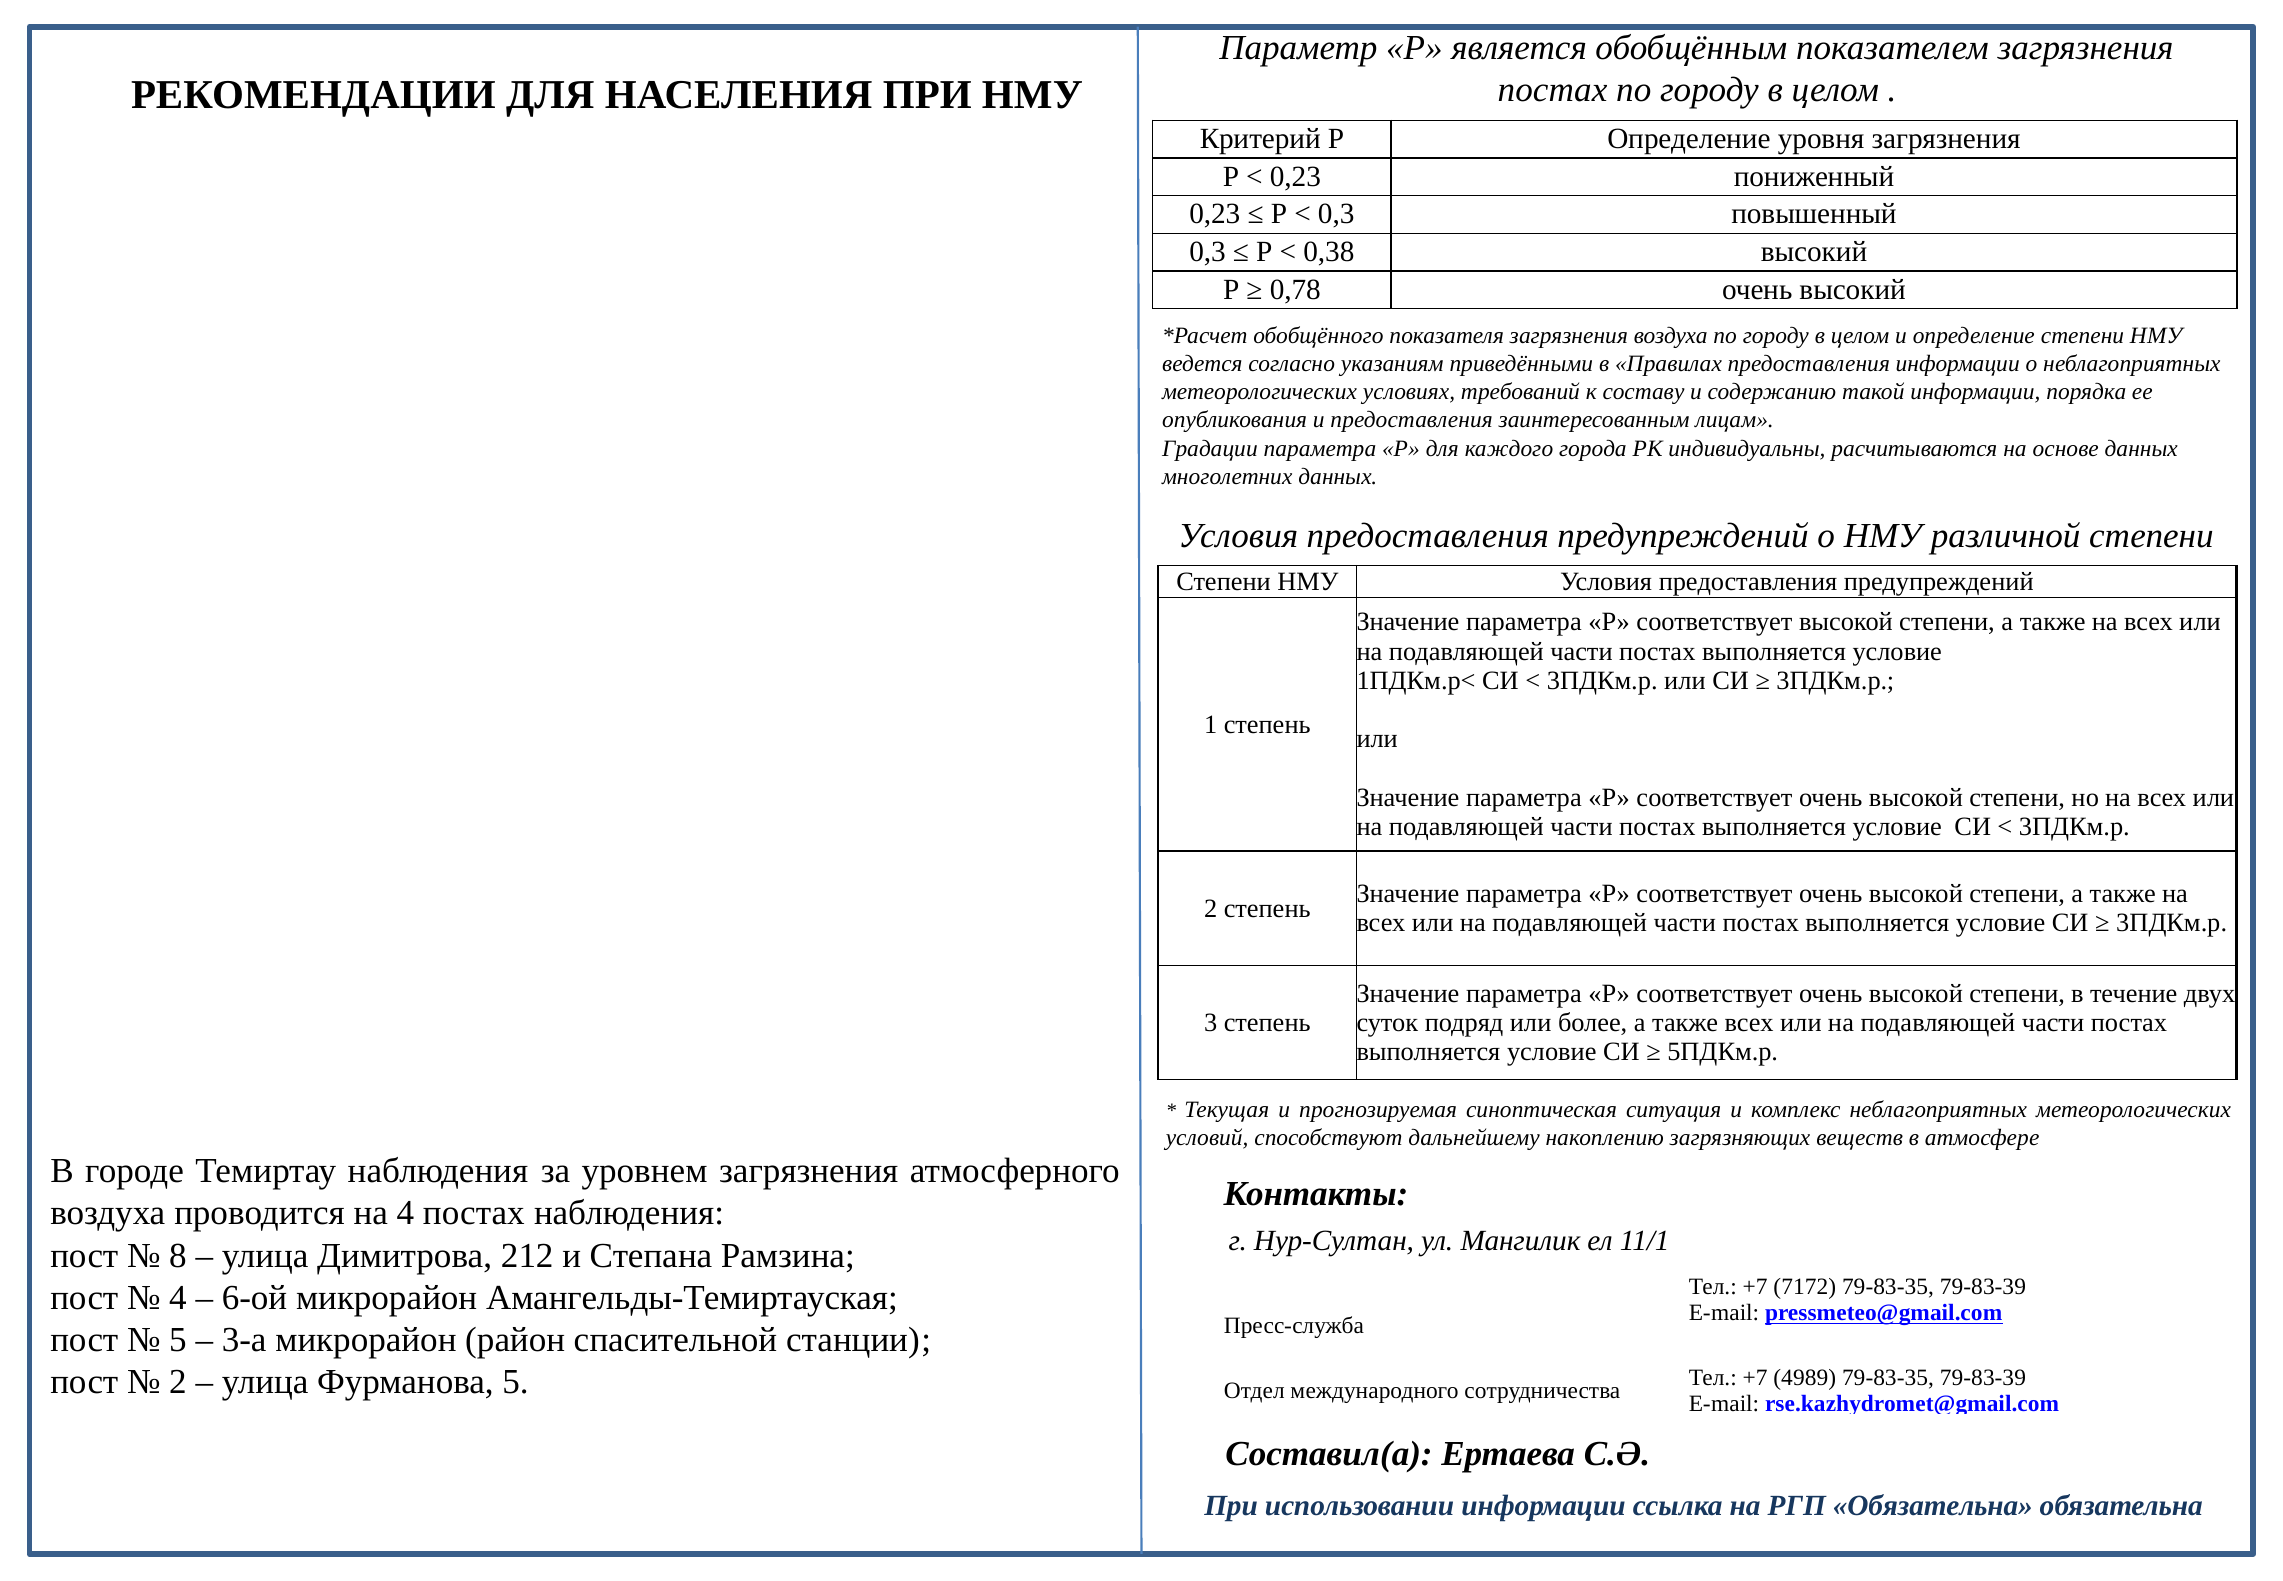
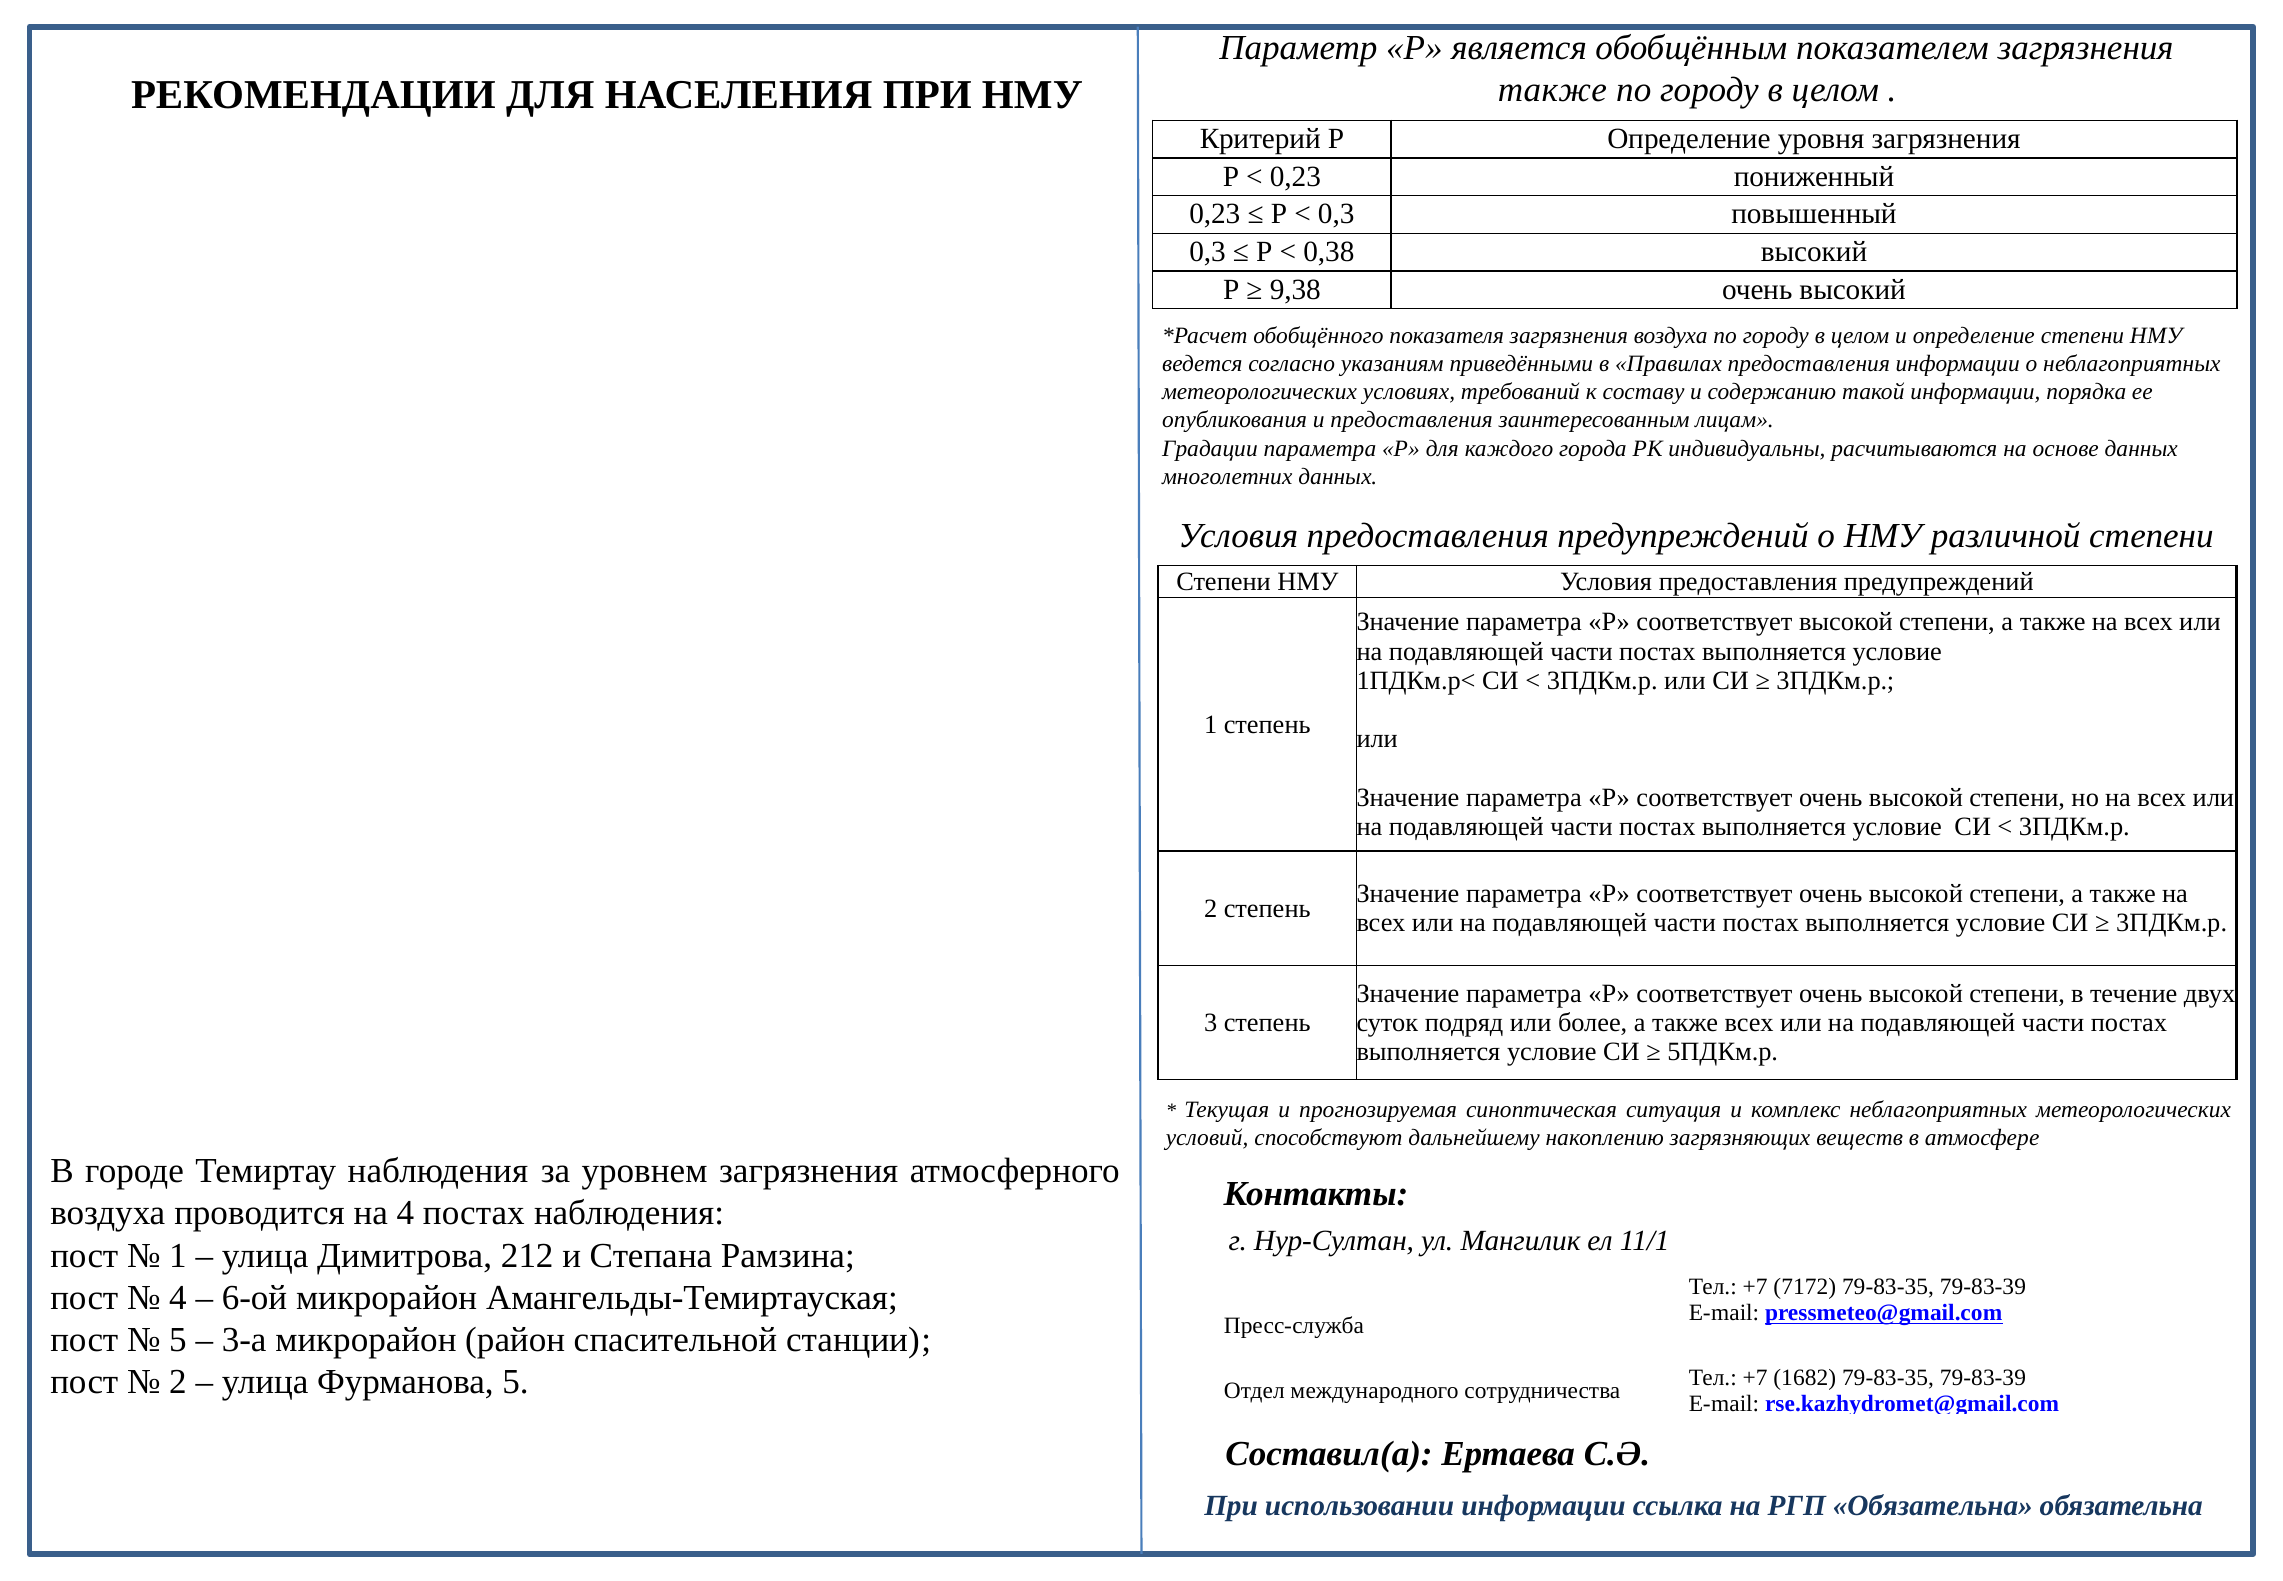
постах: постах -> также (1552, 90)
0,78: 0,78 -> 9,38 (1295, 290)
8: 8 -> 1 (178, 1255)
4989: 4989 -> 1682 (1805, 1378)
